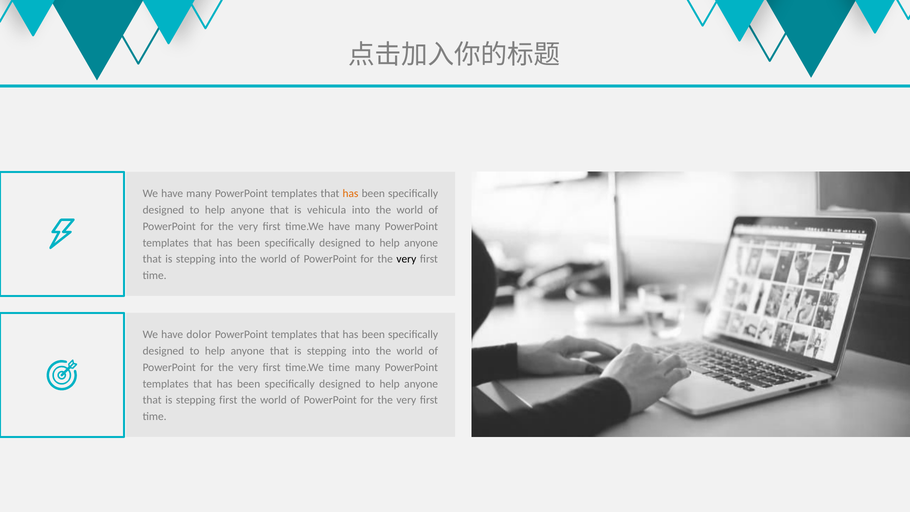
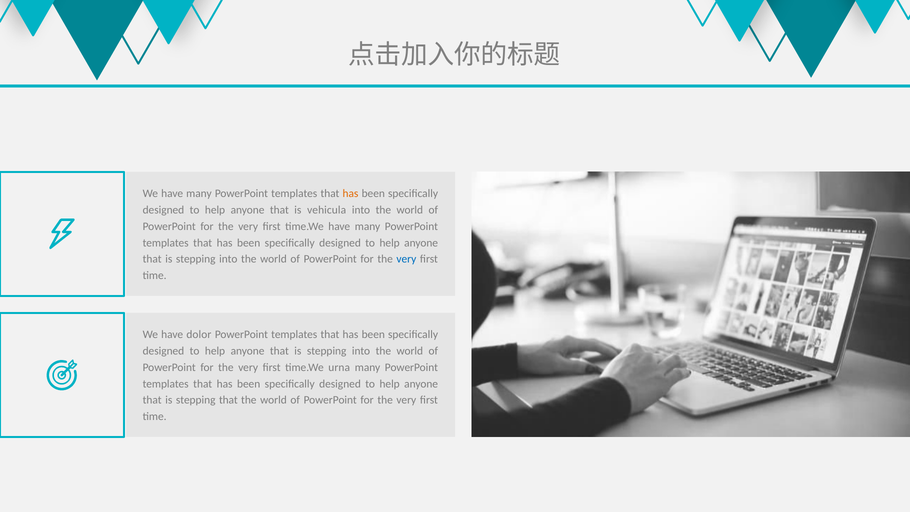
very colour: black -> blue (406, 259)
time.We time: time -> urna (339, 367)
stepping first: first -> that (228, 400)
